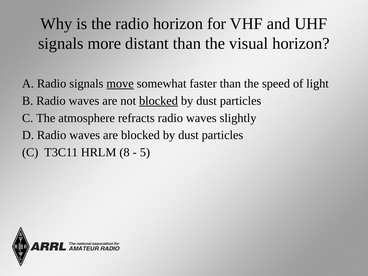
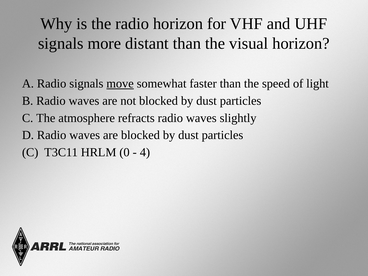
blocked underline: present -> none (159, 101)
8: 8 -> 0 (125, 152)
5: 5 -> 4 (145, 152)
